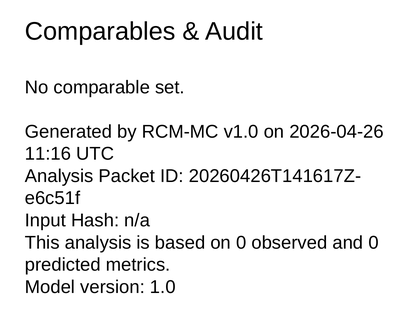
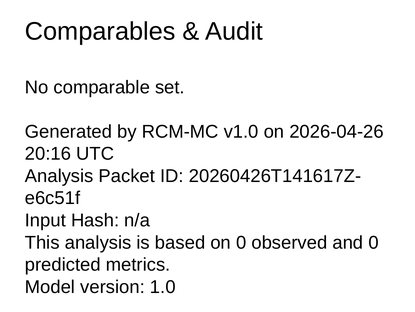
11:16: 11:16 -> 20:16 (48, 153)
